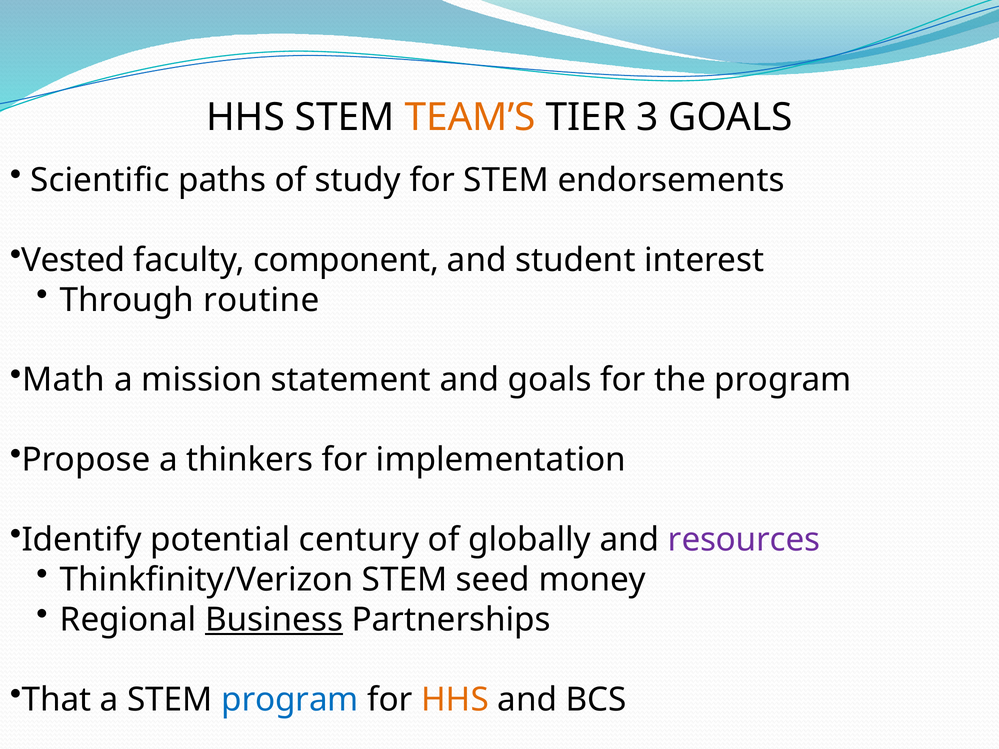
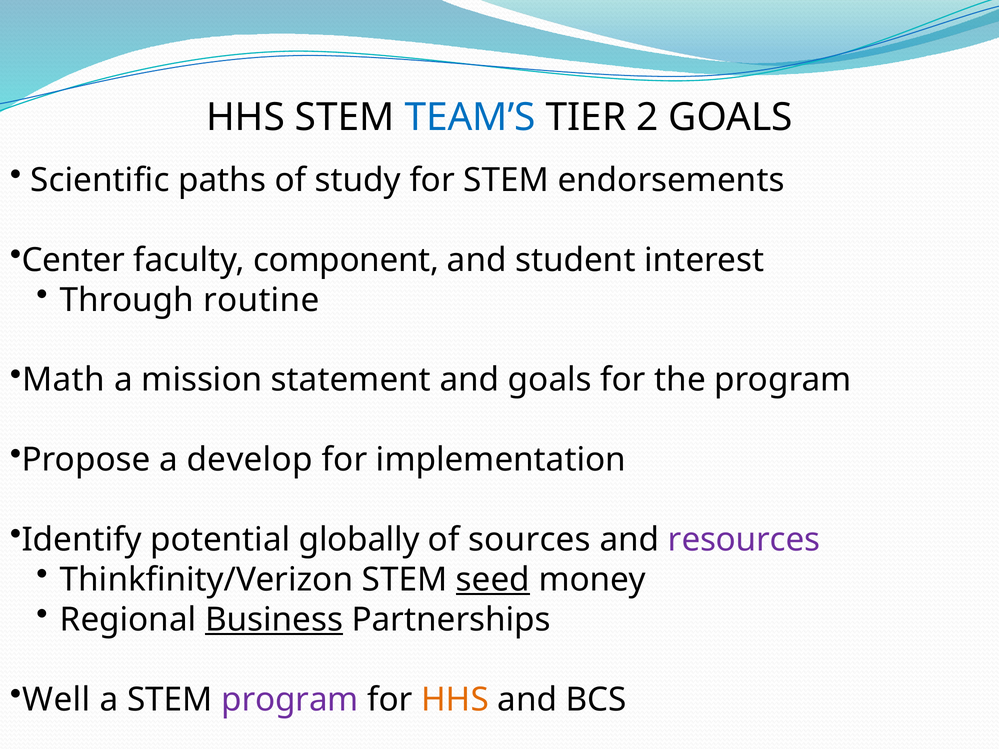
TEAM’S colour: orange -> blue (470, 117)
3: 3 -> 2 (647, 117)
Vested: Vested -> Center (73, 260)
thinkers: thinkers -> develop (250, 460)
century: century -> globally (359, 540)
globally: globally -> sources (529, 540)
seed underline: none -> present (493, 580)
That: That -> Well (56, 700)
program colour: blue -> purple (290, 700)
